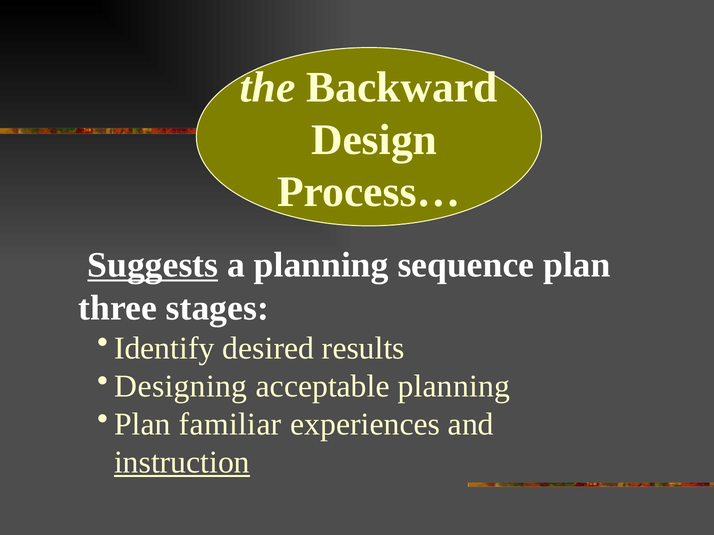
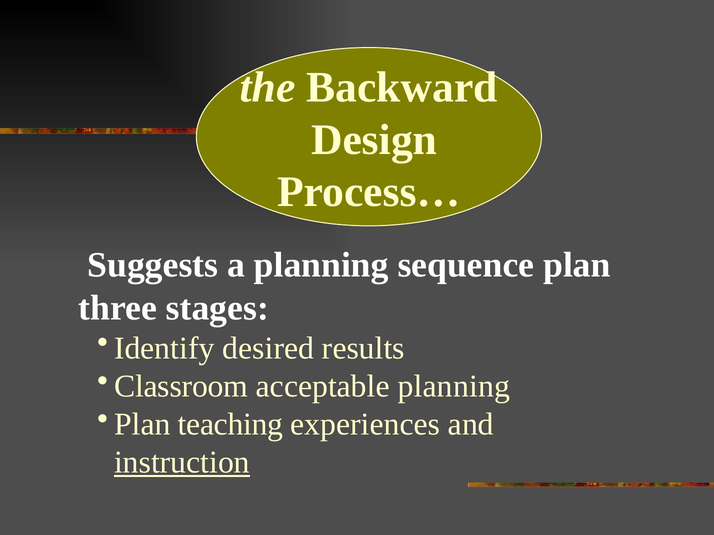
Suggests underline: present -> none (153, 265)
Designing: Designing -> Classroom (181, 387)
familiar: familiar -> teaching (231, 425)
